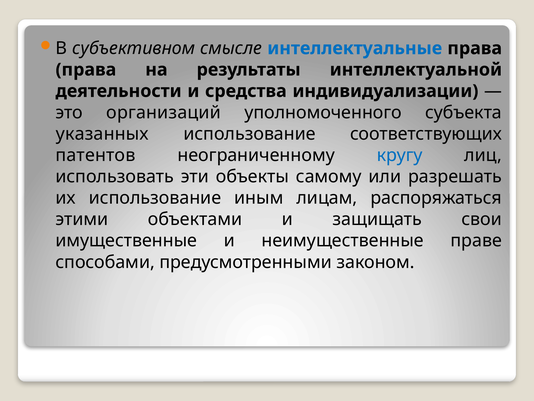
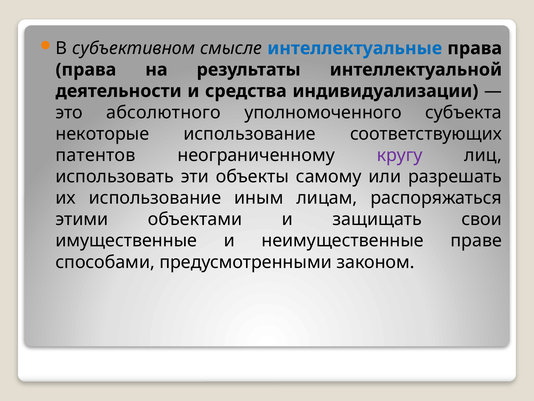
организаций: организаций -> абсолютного (164, 112)
указанных: указанных -> некоторые (102, 134)
кругу colour: blue -> purple (400, 155)
